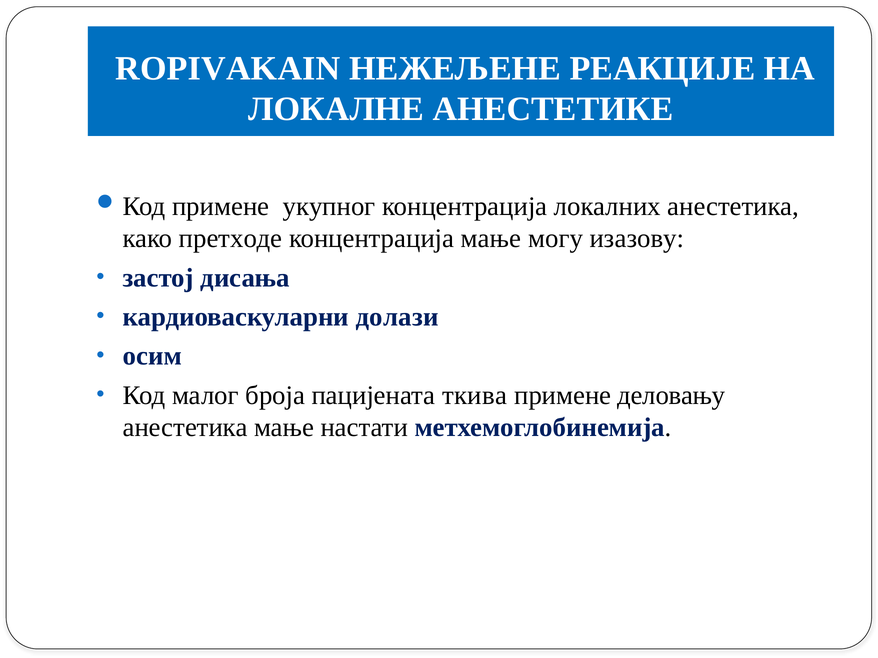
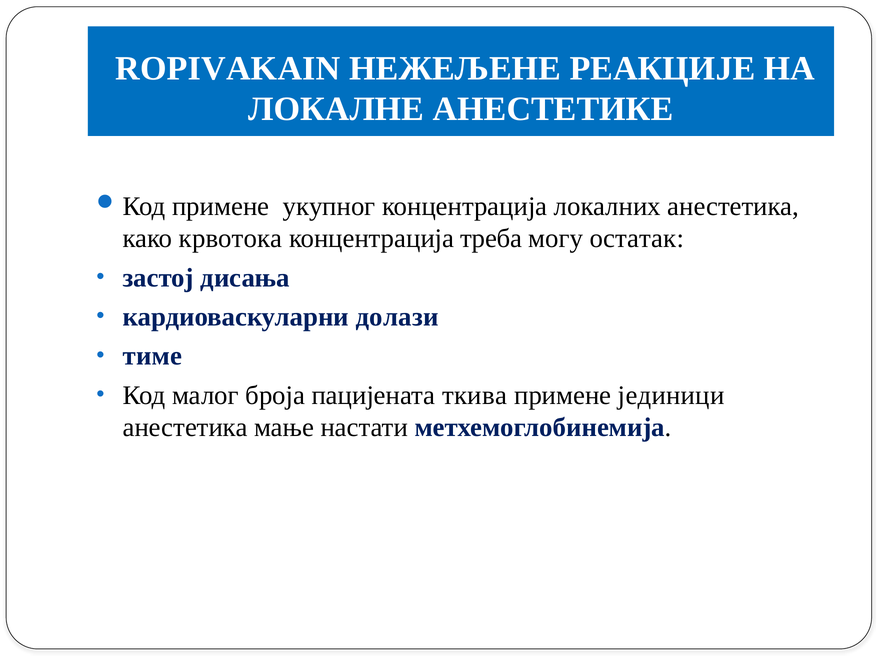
претходе: претходе -> крвотока (231, 239)
концентрација мање: мање -> треба (491, 239)
изазову: изазову -> остатак (637, 239)
осим: осим -> тиме (152, 356)
деловању: деловању -> јединици (671, 396)
